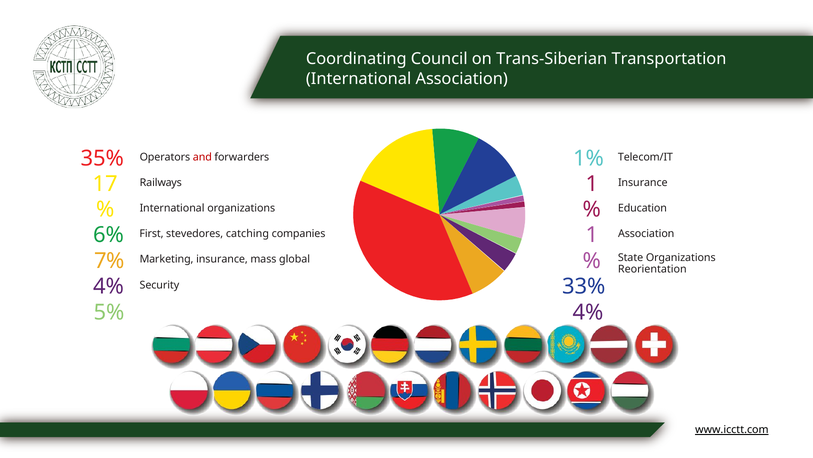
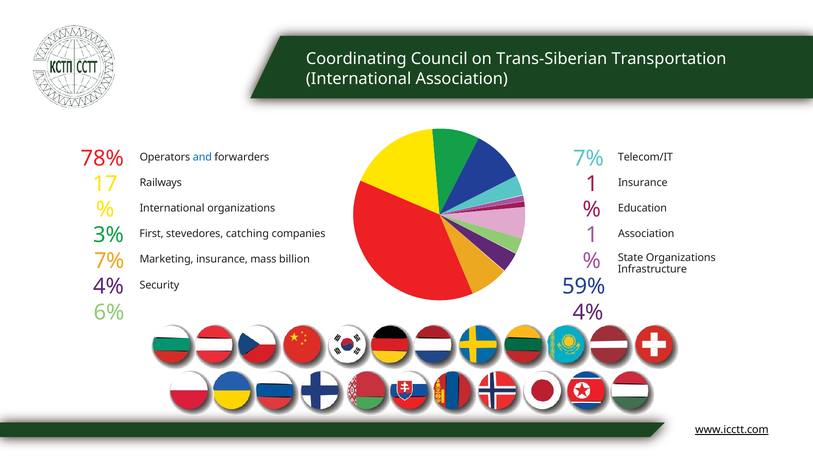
35%: 35% -> 78% (102, 158)
1%: 1% -> 7% (589, 158)
and colour: red -> blue (202, 157)
6%: 6% -> 3% (109, 235)
global: global -> billion (295, 259)
Reorientation: Reorientation -> Infrastructure (652, 269)
33%: 33% -> 59% (584, 286)
5%: 5% -> 6% (109, 312)
